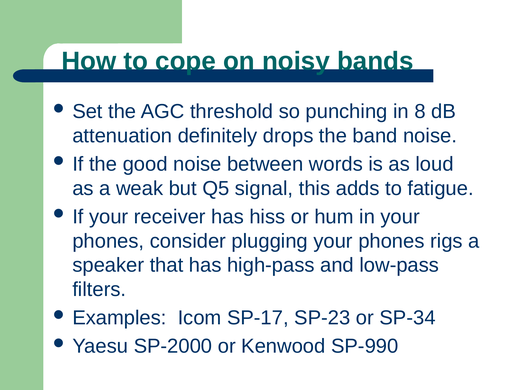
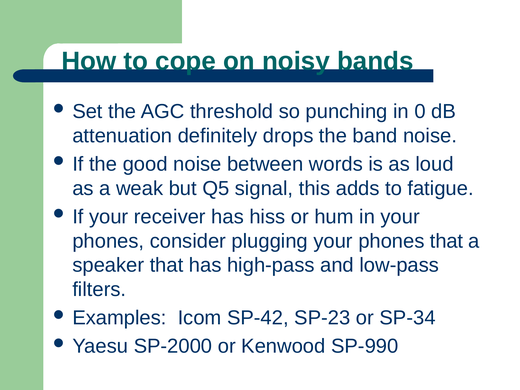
8: 8 -> 0 (420, 111)
phones rigs: rigs -> that (447, 241)
SP-17: SP-17 -> SP-42 (258, 318)
